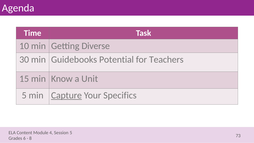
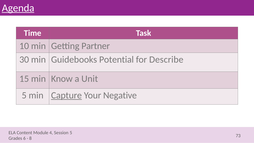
Agenda underline: none -> present (18, 8)
Diverse: Diverse -> Partner (96, 46)
Teachers: Teachers -> Describe (166, 60)
Specifics: Specifics -> Negative (120, 95)
